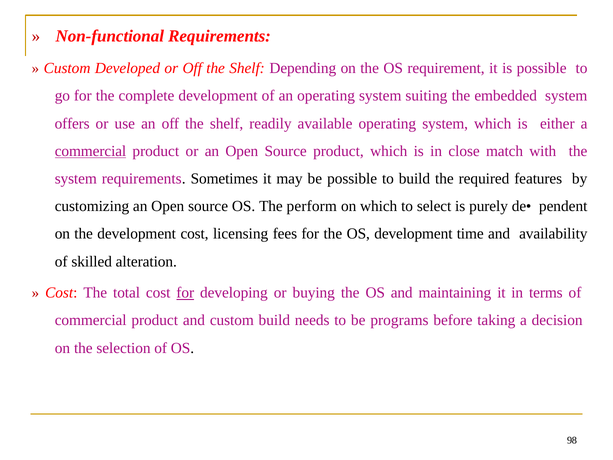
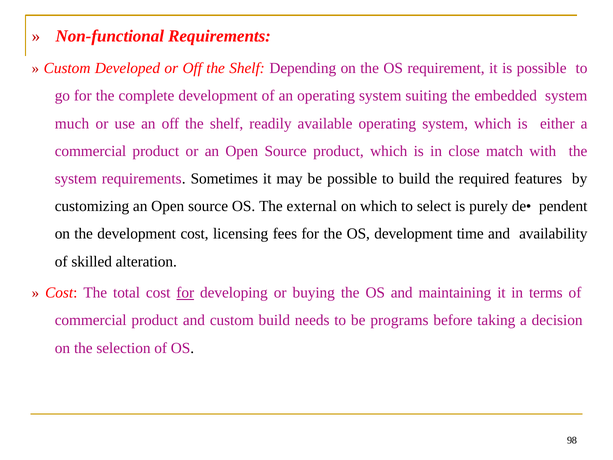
offers: offers -> much (72, 123)
commercial underline: present -> none (91, 151)
perform: perform -> external (312, 206)
